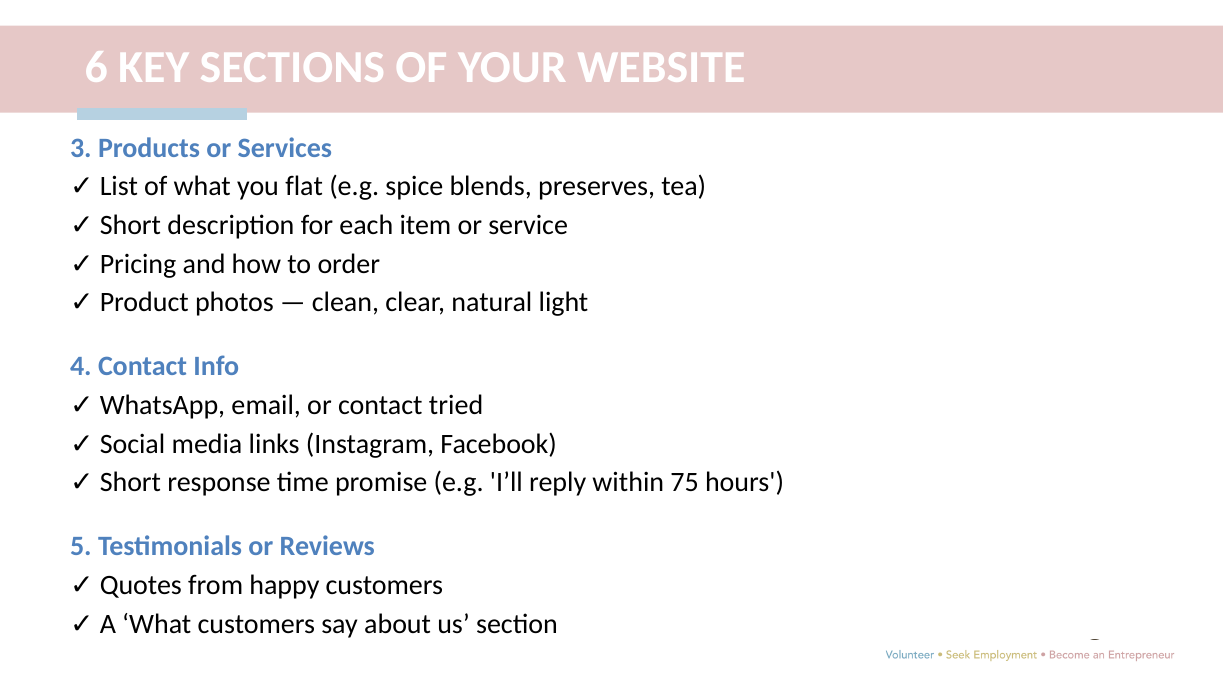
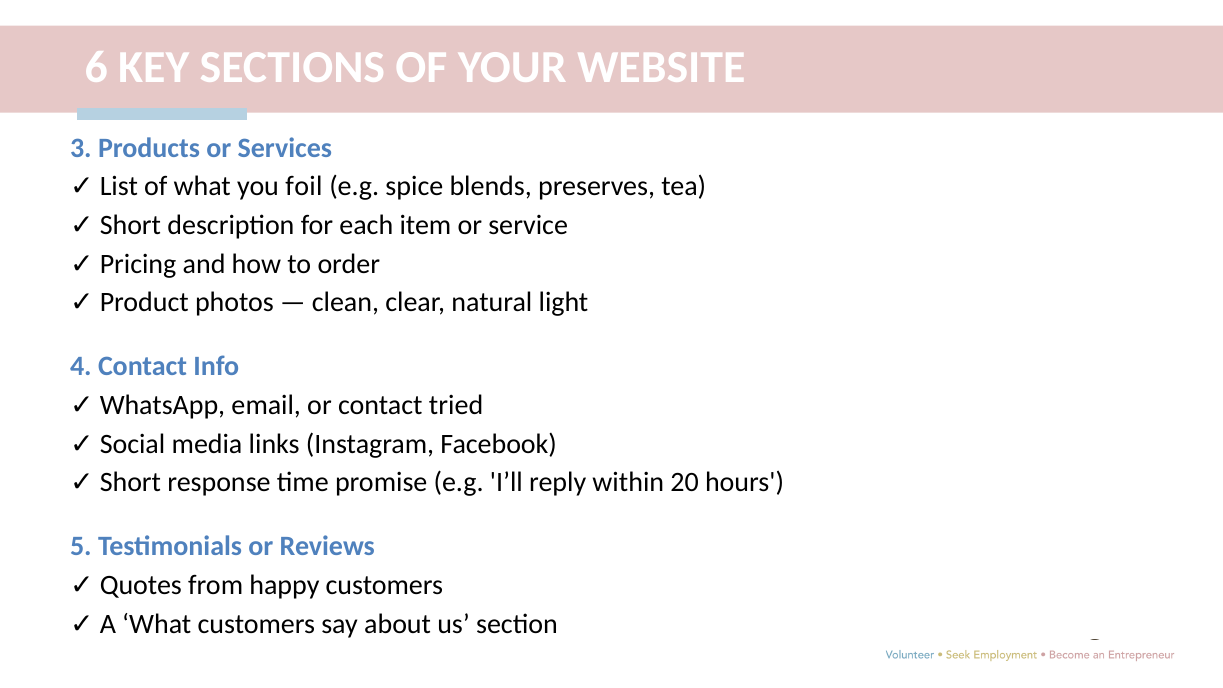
flat: flat -> foil (304, 187)
75: 75 -> 20 (685, 482)
